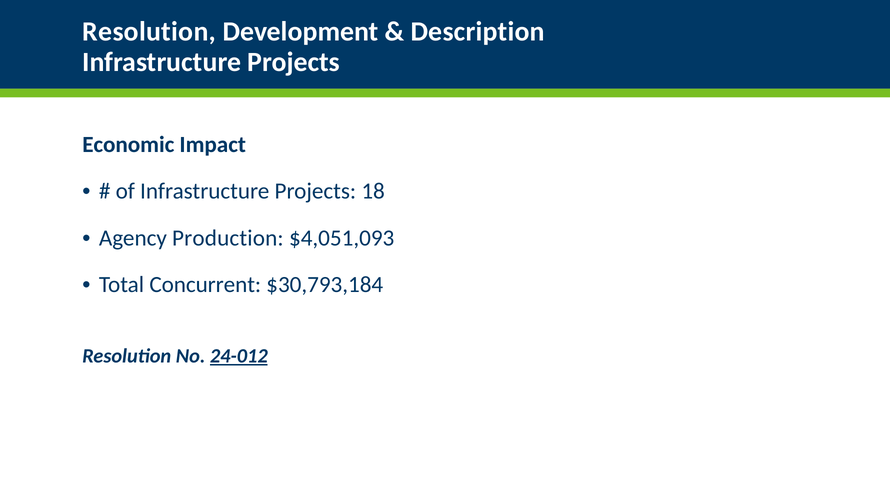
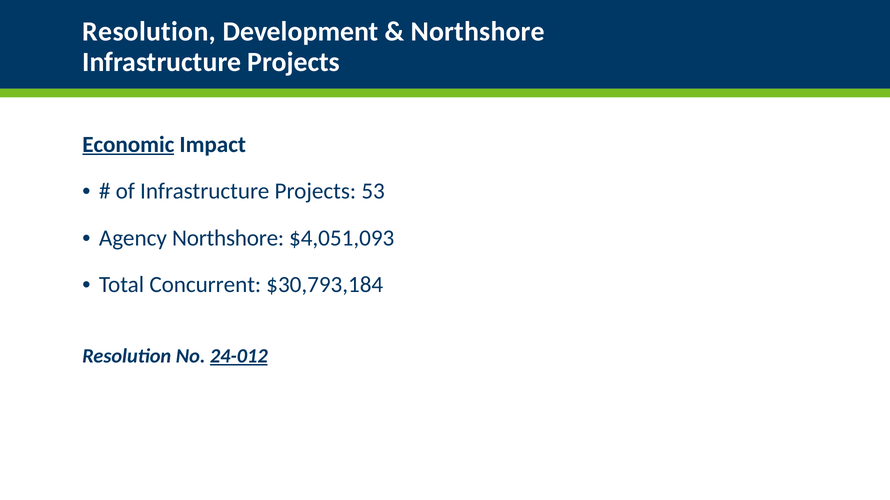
Description: Description -> Northshore (478, 32)
Economic underline: none -> present (128, 145)
18: 18 -> 53 (373, 191)
Agency Production: Production -> Northshore (228, 238)
